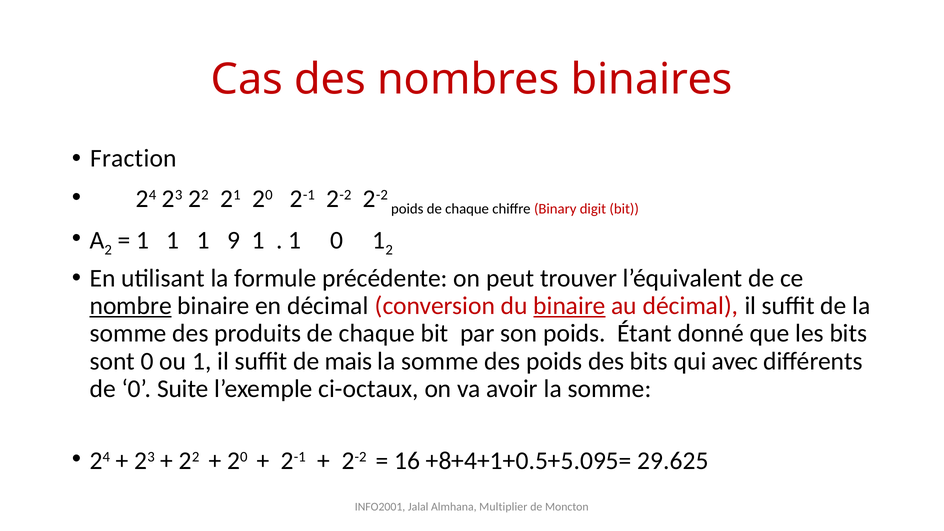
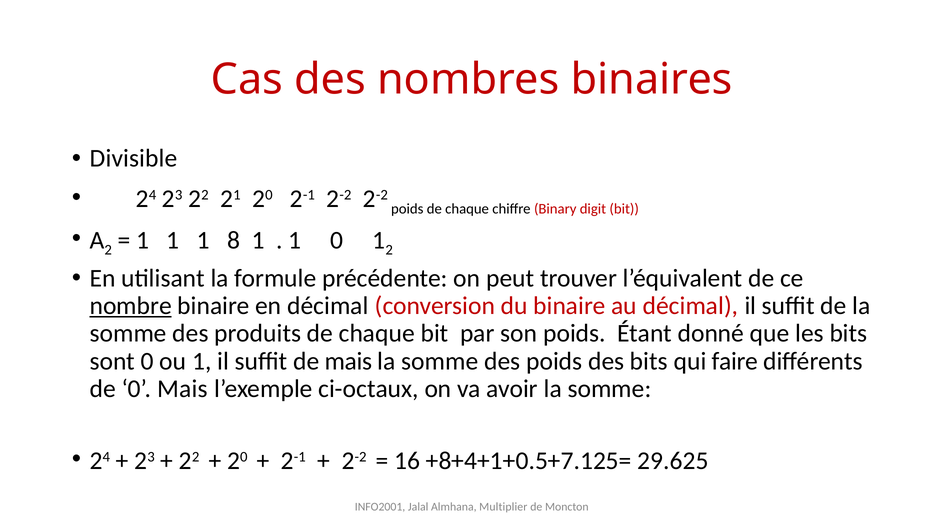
Fraction: Fraction -> Divisible (134, 159)
9: 9 -> 8 (233, 240)
binaire underline: present -> none (569, 306)
avec: avec -> faire (735, 361)
0 Suite: Suite -> Mais (183, 389)
+8+4+1+0.5+5.095=: +8+4+1+0.5+5.095= -> +8+4+1+0.5+7.125= (529, 461)
